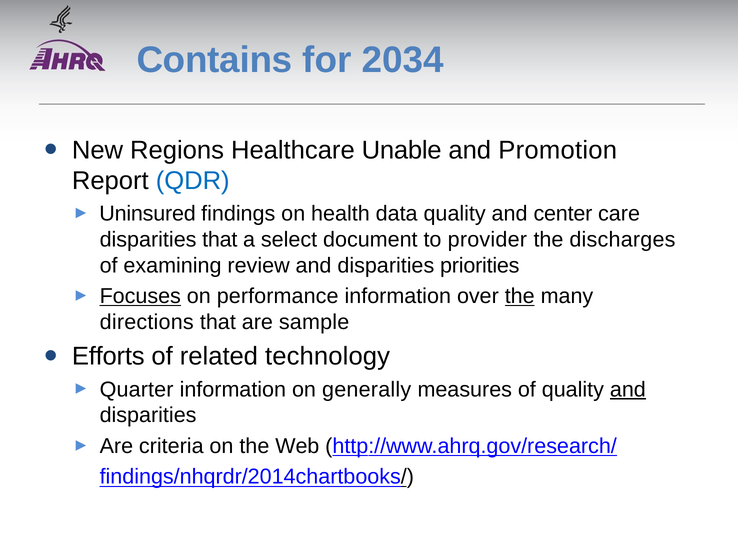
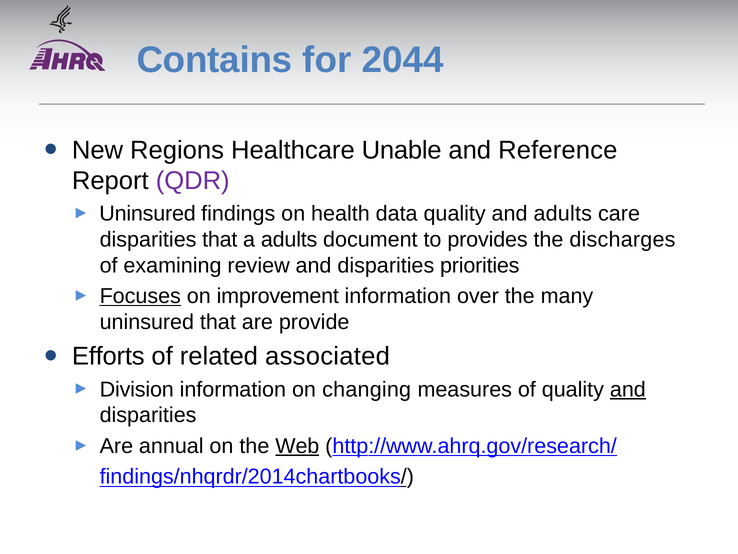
2034: 2034 -> 2044 (403, 60)
Promotion: Promotion -> Reference (558, 150)
QDR colour: blue -> purple (193, 181)
and center: center -> adults (563, 214)
a select: select -> adults (289, 239)
provider: provider -> provides (488, 239)
performance: performance -> improvement (278, 296)
the underline: present -> none (520, 296)
directions: directions -> uninsured (147, 322)
sample: sample -> provide (314, 322)
technology: technology -> associated (328, 356)
Quarter: Quarter -> Division (137, 389)
generally: generally -> changing (367, 389)
criteria: criteria -> annual (171, 446)
Web underline: none -> present (297, 446)
